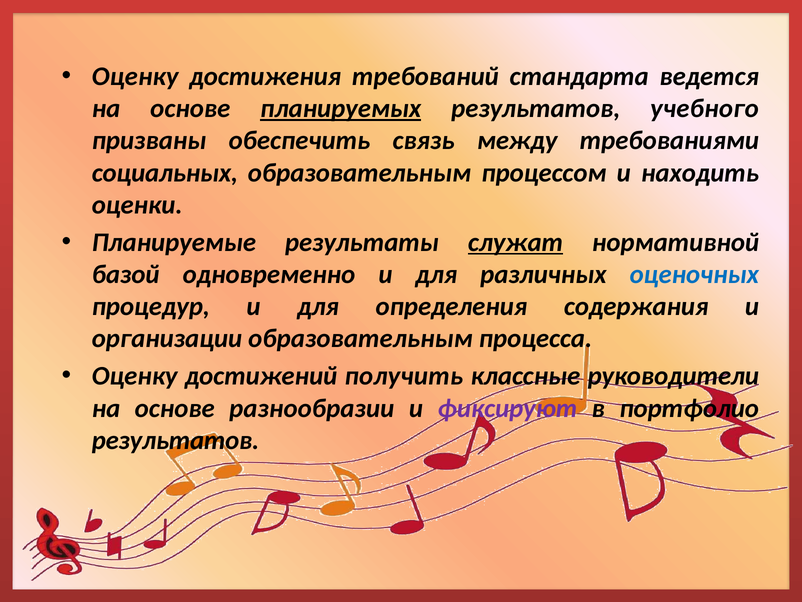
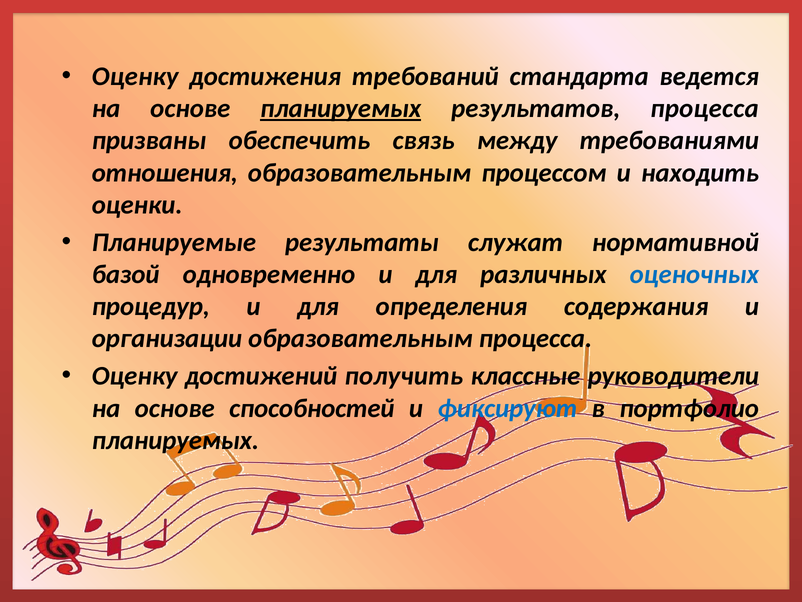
результатов учебного: учебного -> процесса (705, 108)
социальных: социальных -> отношения (165, 173)
служат underline: present -> none (515, 242)
разнообразии: разнообразии -> способностей (312, 408)
фиксируют colour: purple -> blue (507, 408)
результатов: результатов -> планируемых (175, 440)
